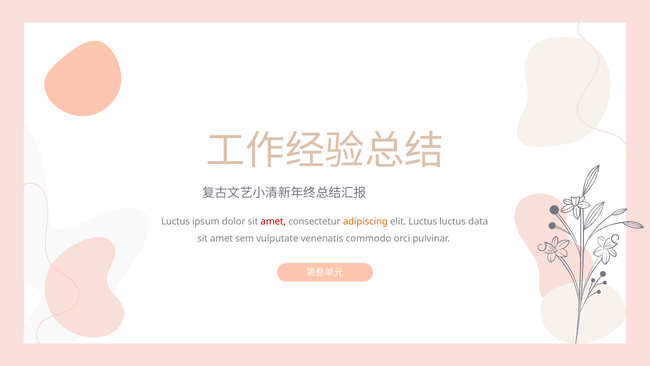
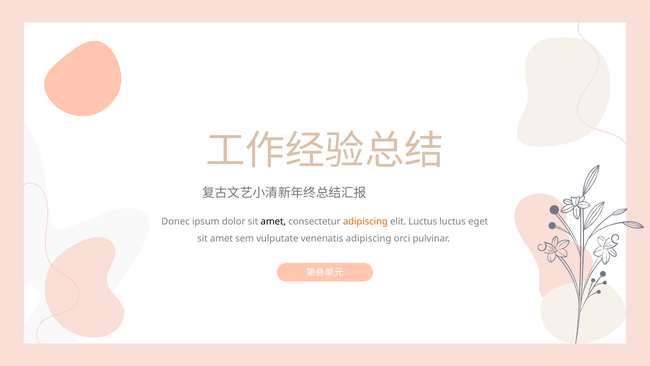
Luctus: Luctus -> Donec (176, 221)
amet colour: red -> black (273, 221)
data: data -> eget (478, 221)
venenatis commodo: commodo -> adipiscing (369, 238)
